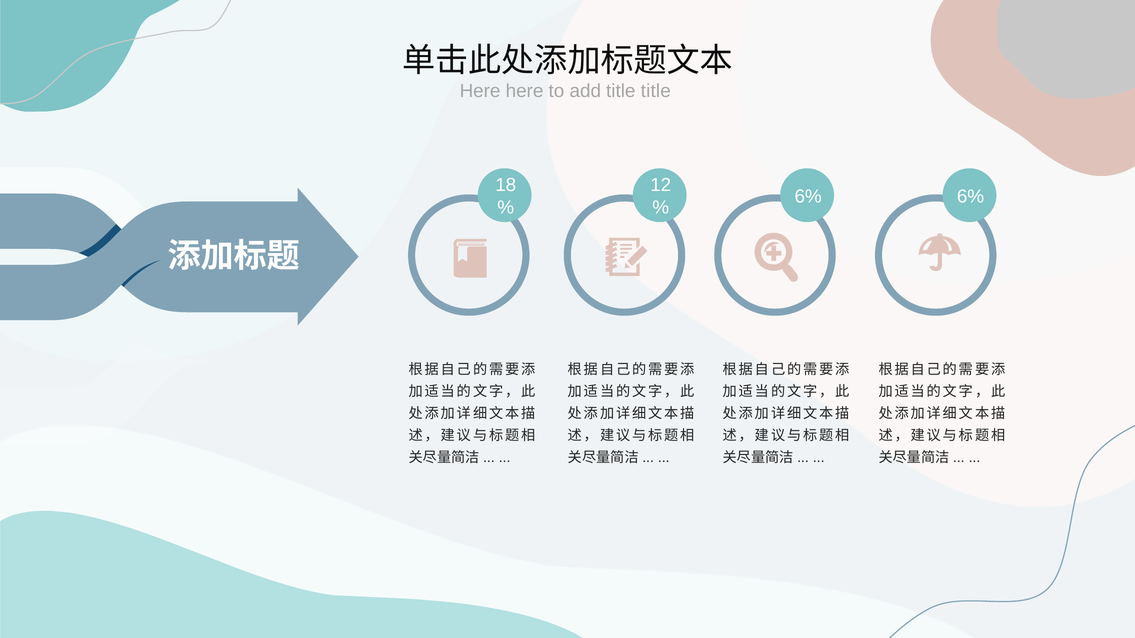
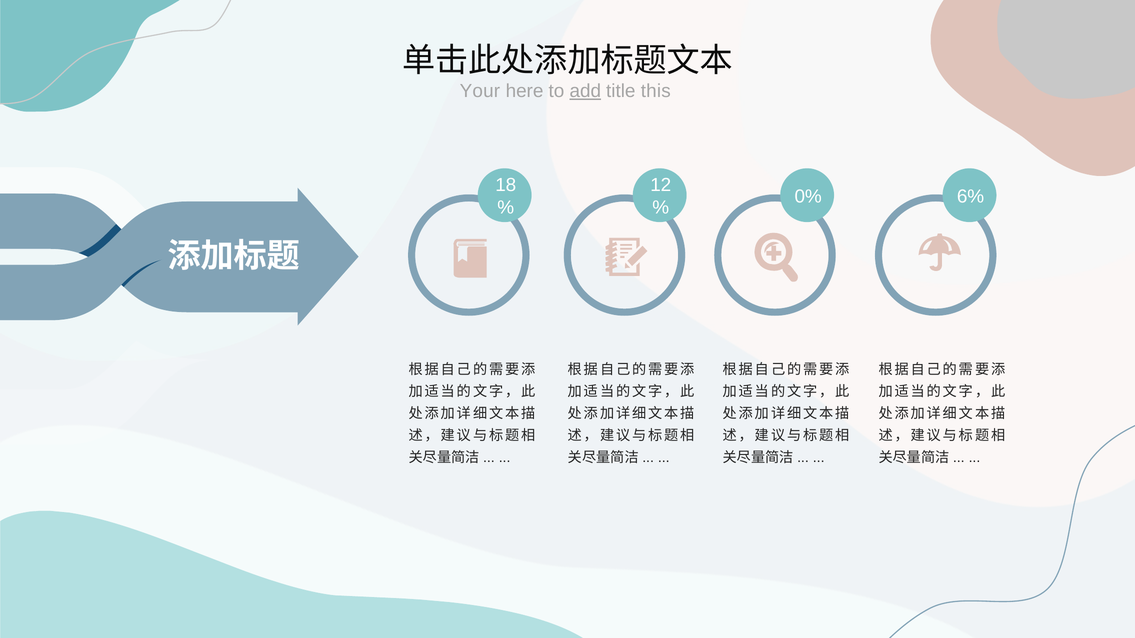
Here: Here -> Your (480, 91)
add underline: none -> present (585, 91)
title title: title -> this (656, 91)
6%: 6% -> 0% (808, 197)
